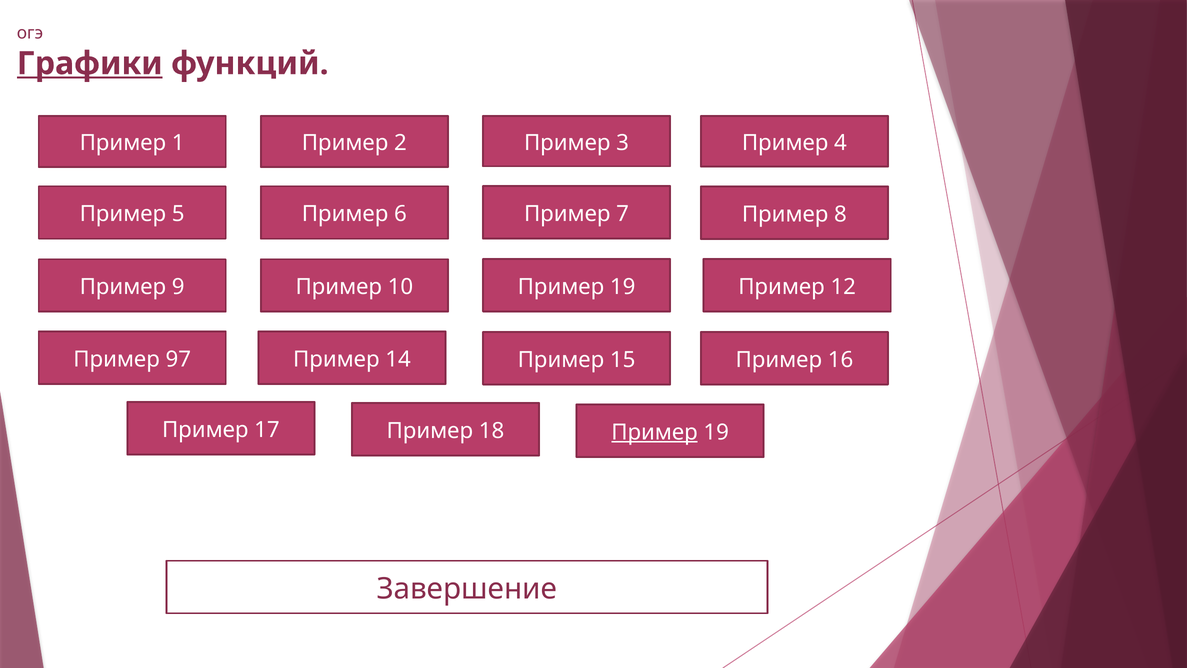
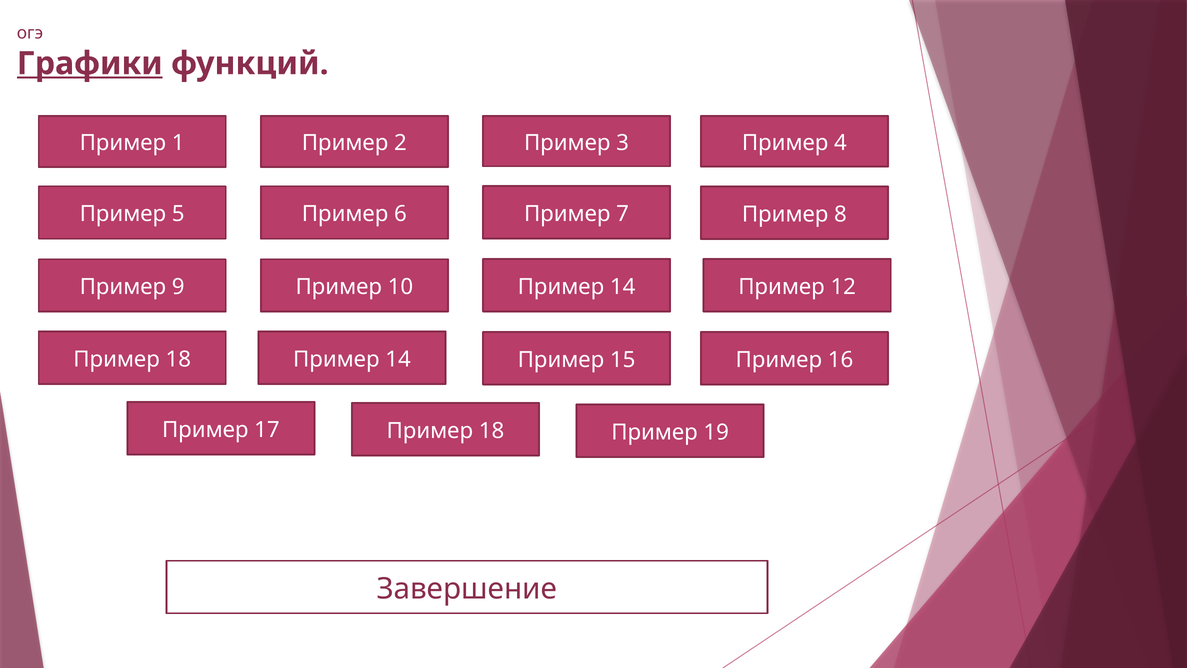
10 Пример 19: 19 -> 14 (623, 287)
97: 97 -> 18 (178, 359)
Пример underline: present -> none (654, 432)
